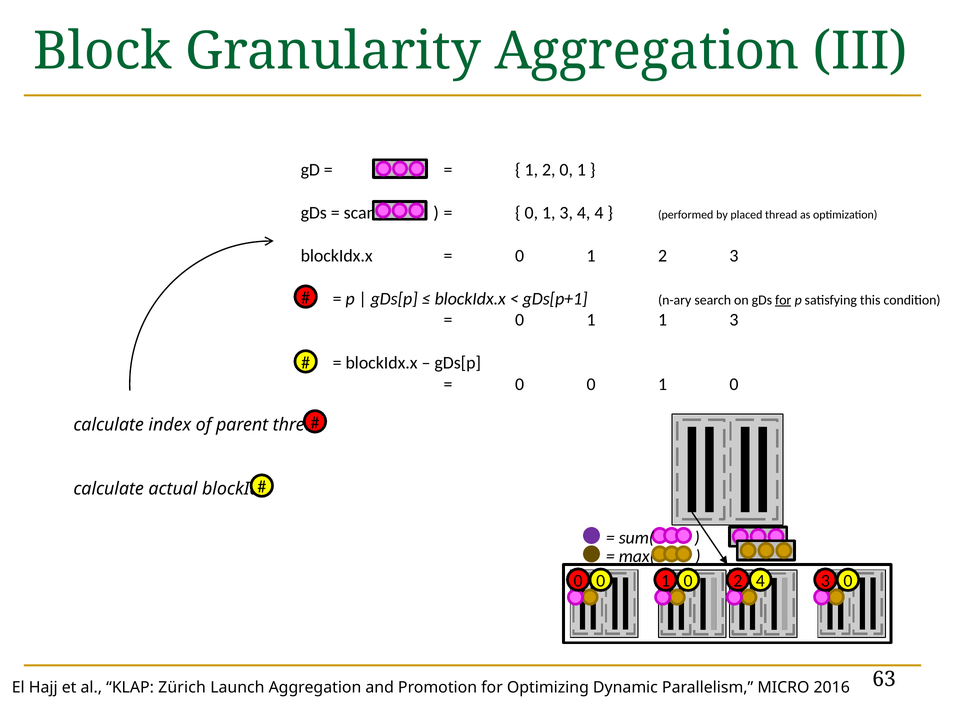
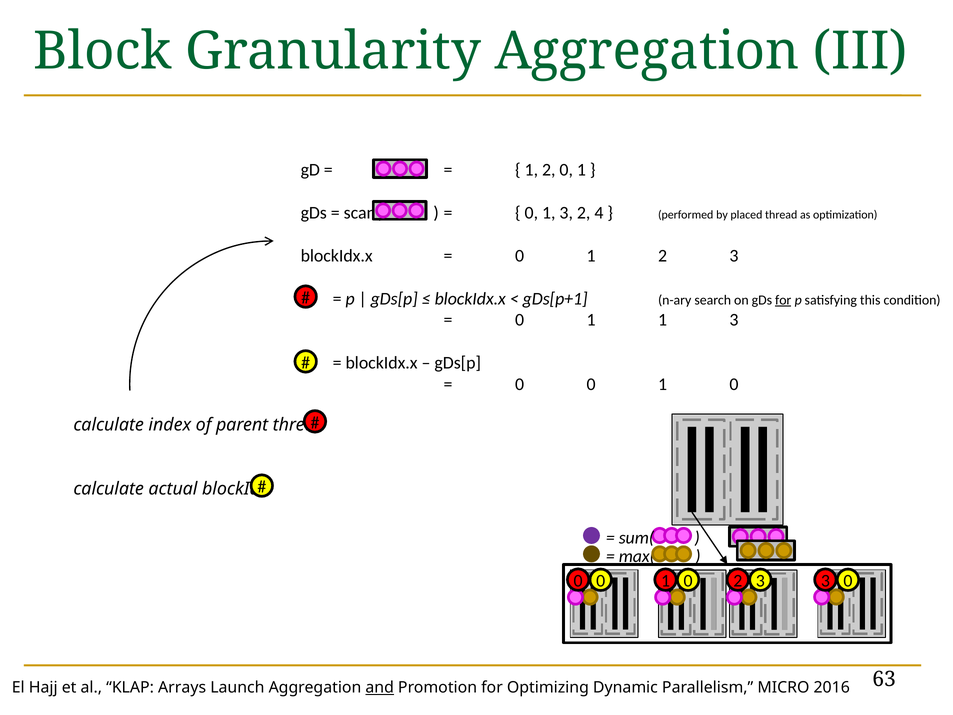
3 4: 4 -> 2 (584, 213)
0 4: 4 -> 3 (760, 581)
Zürich: Zürich -> Arrays (182, 687)
and underline: none -> present (380, 687)
